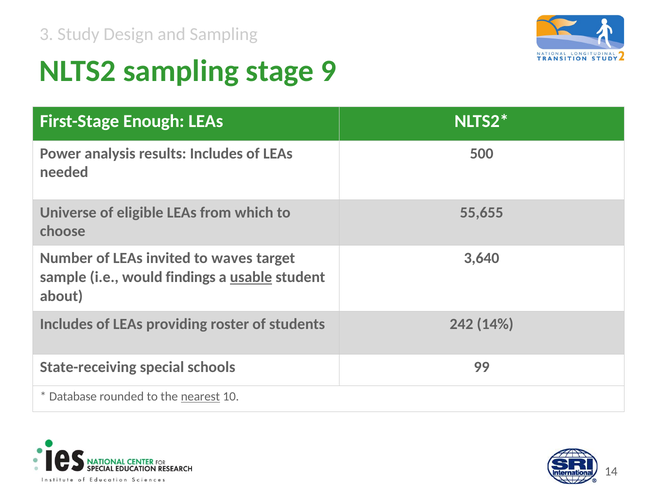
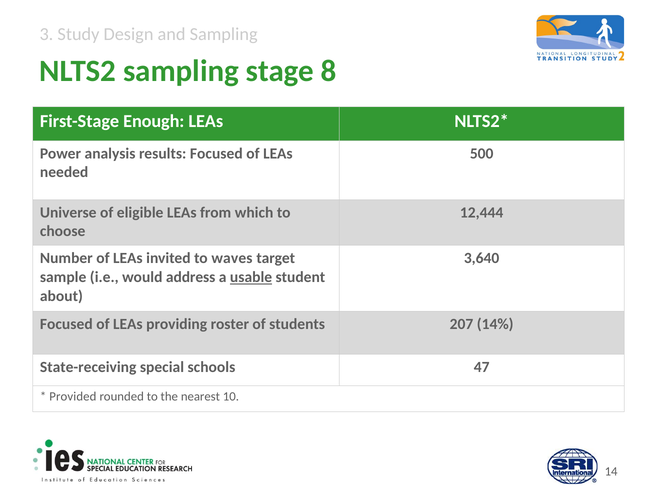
9: 9 -> 8 (329, 71)
results Includes: Includes -> Focused (216, 154)
55,655: 55,655 -> 12,444 (482, 213)
findings: findings -> address (191, 278)
Includes: Includes -> Focused (66, 324)
242: 242 -> 207 (461, 324)
99: 99 -> 47 (482, 368)
Database: Database -> Provided (73, 397)
nearest underline: present -> none (200, 397)
